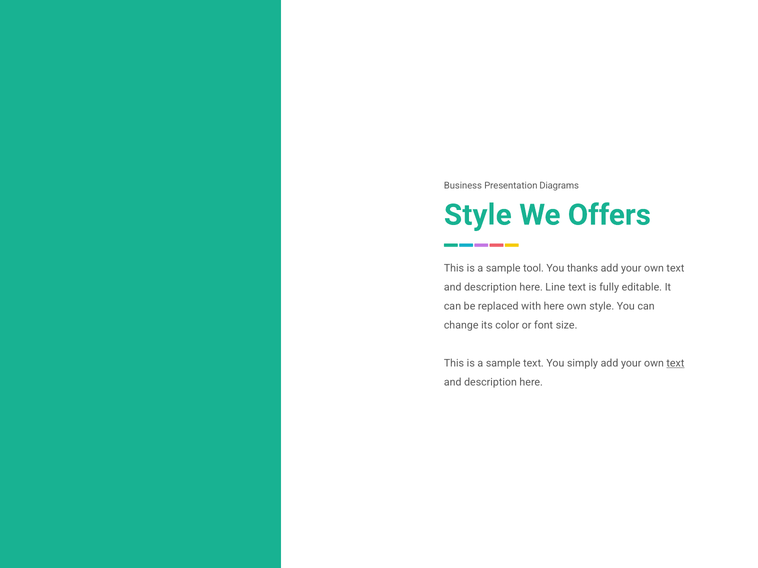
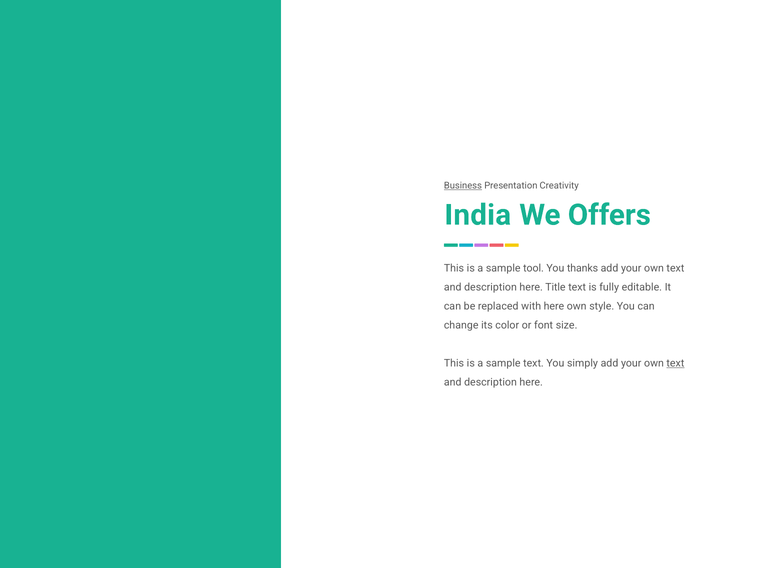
Business underline: none -> present (463, 186)
Diagrams: Diagrams -> Creativity (559, 186)
Style: Style -> India (478, 215)
Line: Line -> Title (555, 288)
